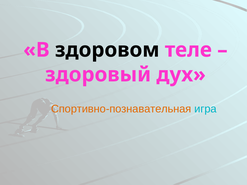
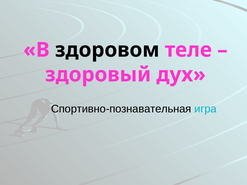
Спортивно-познавательная colour: orange -> black (121, 109)
